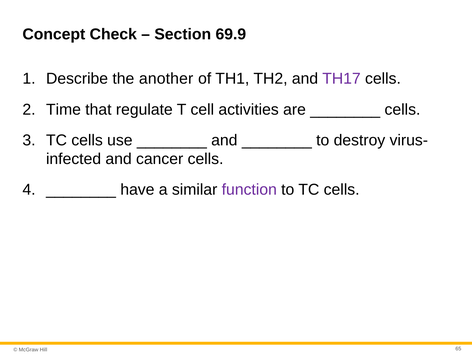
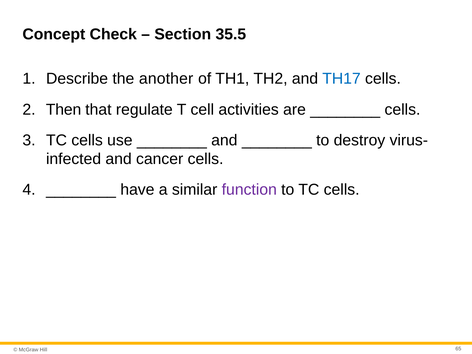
69.9: 69.9 -> 35.5 (231, 34)
TH17 colour: purple -> blue (341, 79)
Time: Time -> Then (64, 109)
